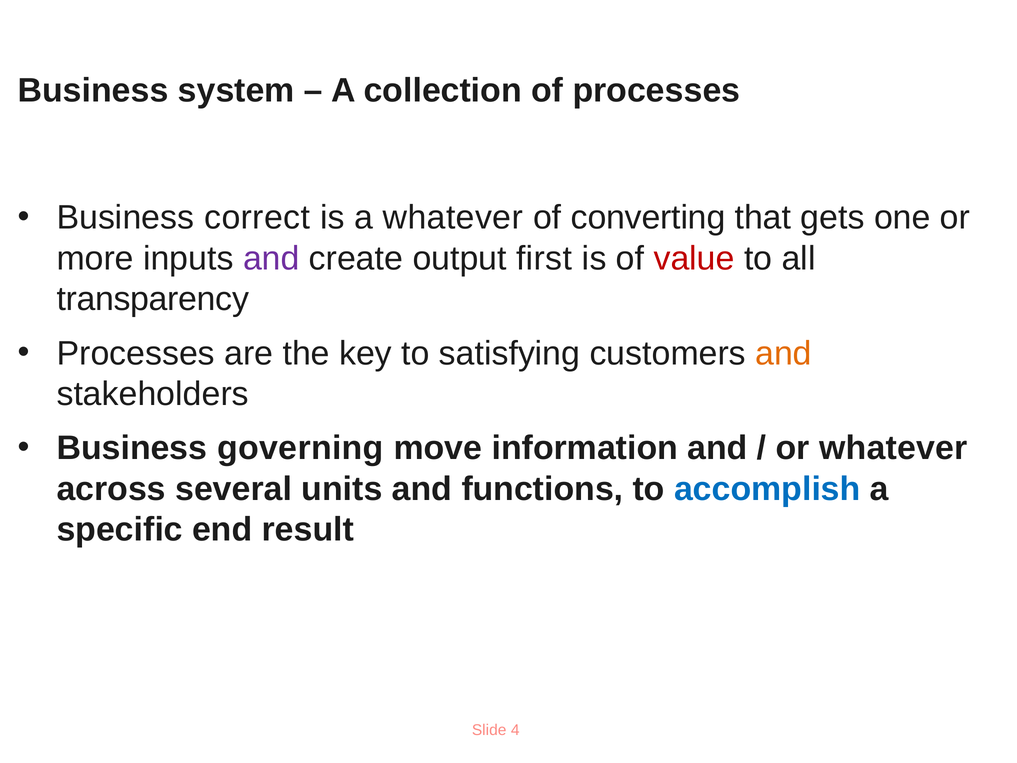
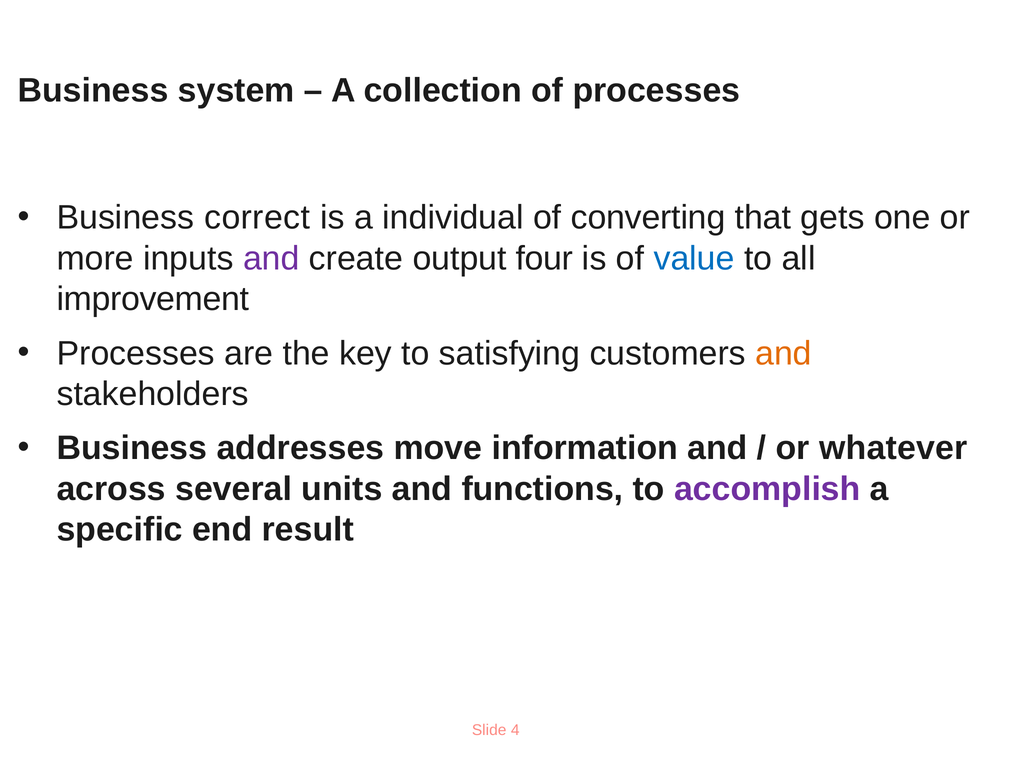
a whatever: whatever -> individual (453, 218)
first: first -> four (544, 258)
value colour: red -> blue (694, 258)
transparency: transparency -> improvement (153, 299)
governing: governing -> addresses (300, 448)
accomplish colour: blue -> purple (767, 489)
